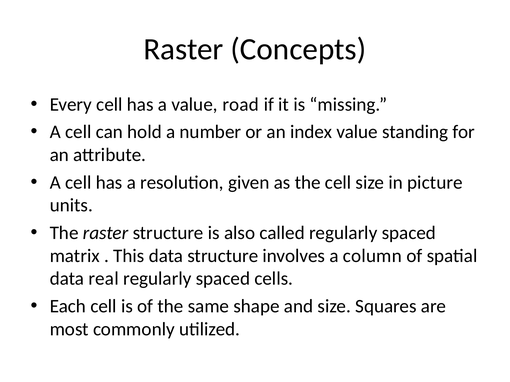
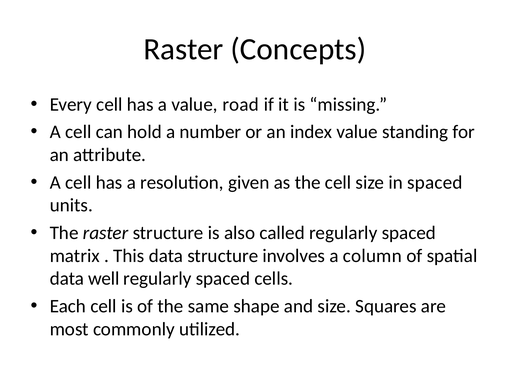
in picture: picture -> spaced (435, 183)
real: real -> well (104, 279)
